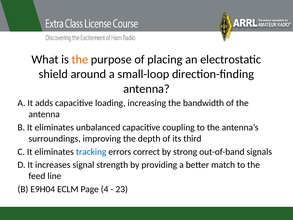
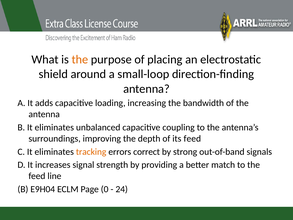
its third: third -> feed (192, 138)
tracking colour: blue -> orange (91, 152)
4: 4 -> 0 (105, 189)
23: 23 -> 24 (122, 189)
